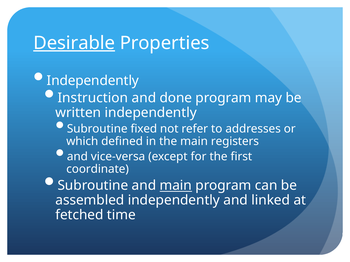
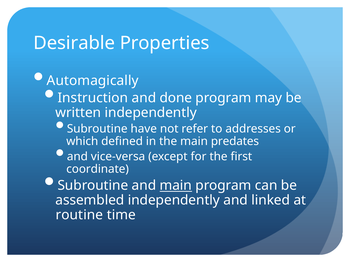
Desirable underline: present -> none (74, 43)
Independently: Independently -> Automagically (93, 81)
fixed: fixed -> have (144, 129)
registers: registers -> predates (235, 142)
fetched: fetched -> routine (79, 215)
